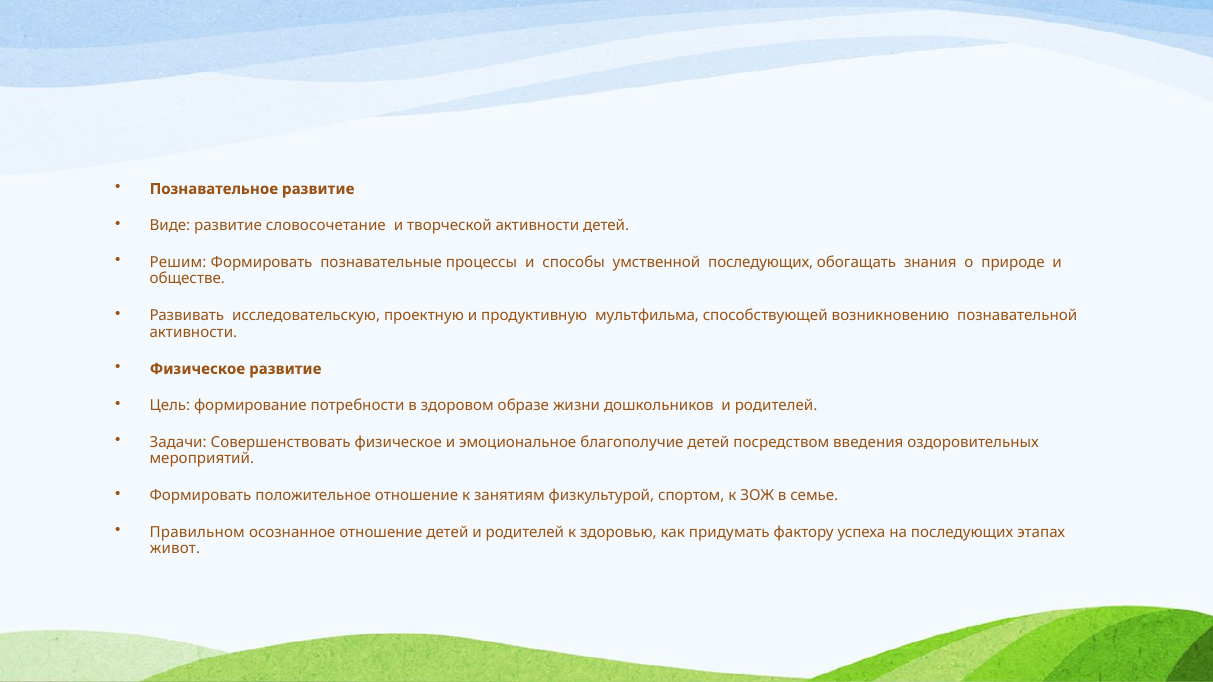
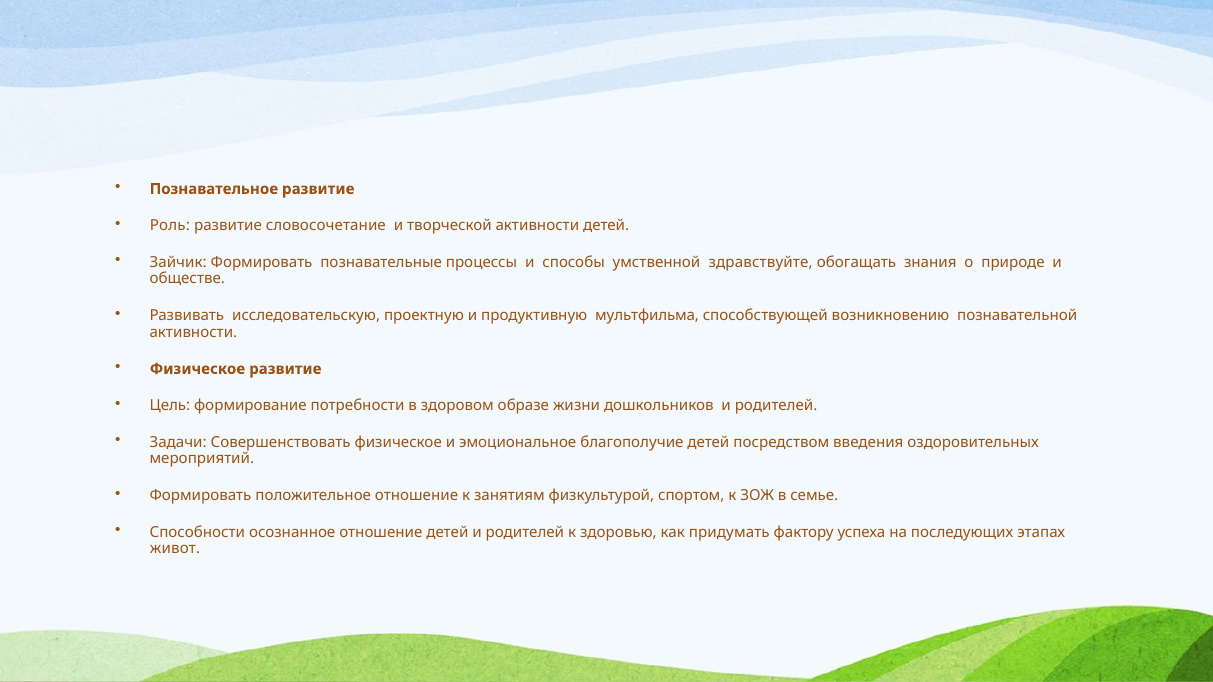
Виде: Виде -> Роль (170, 226)
Решим: Решим -> Зайчик (178, 263)
умственной последующих: последующих -> здравствуйте (761, 263)
Правильном: Правильном -> Способности (197, 533)
